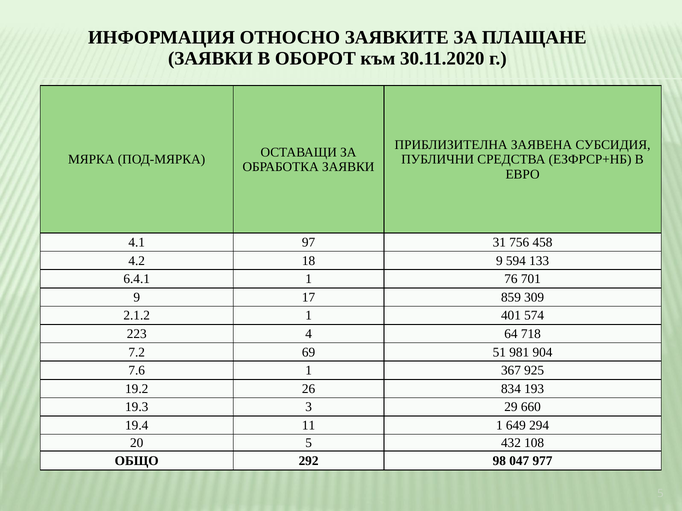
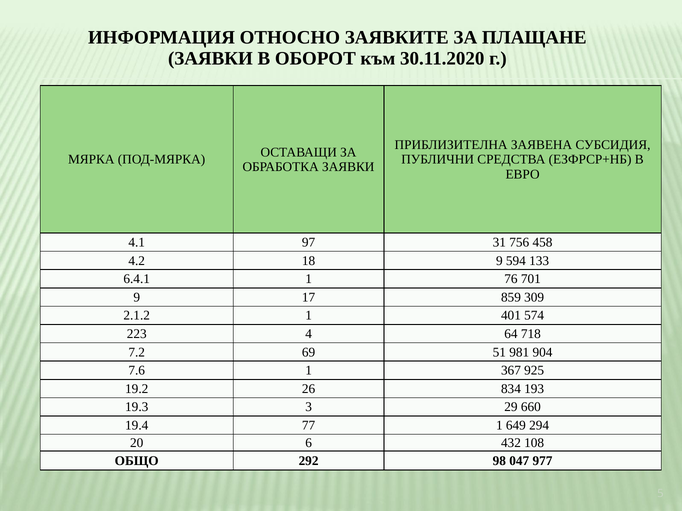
11: 11 -> 77 (309, 426)
20 5: 5 -> 6 (309, 443)
